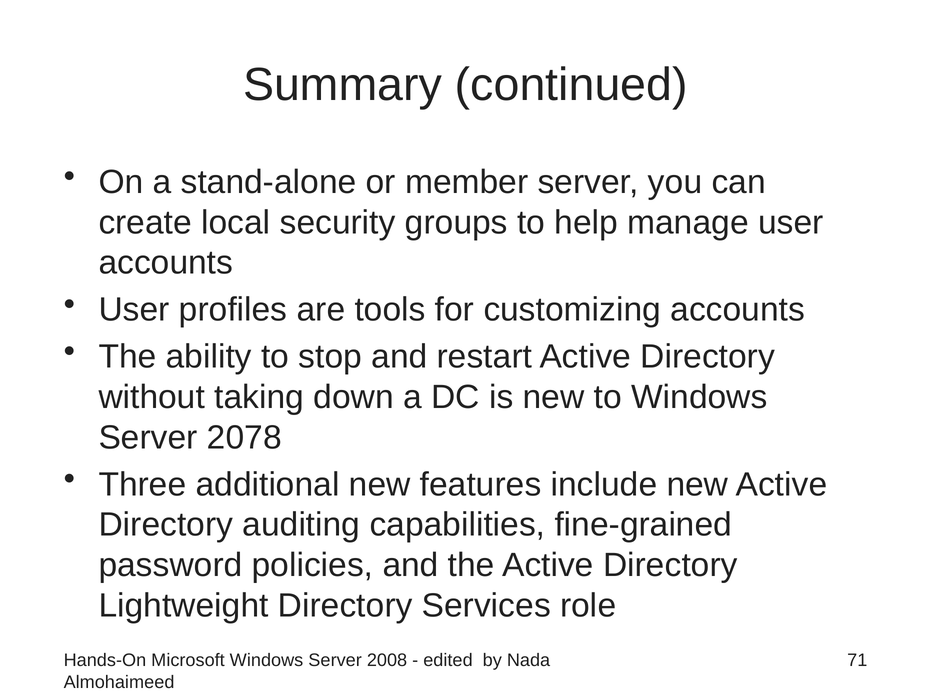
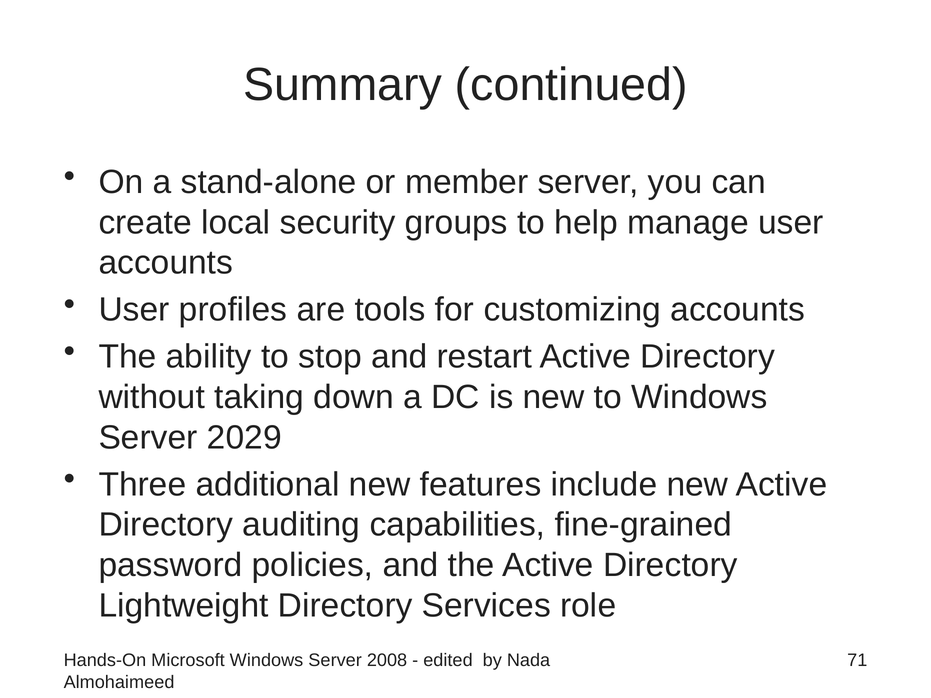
2078: 2078 -> 2029 (244, 438)
